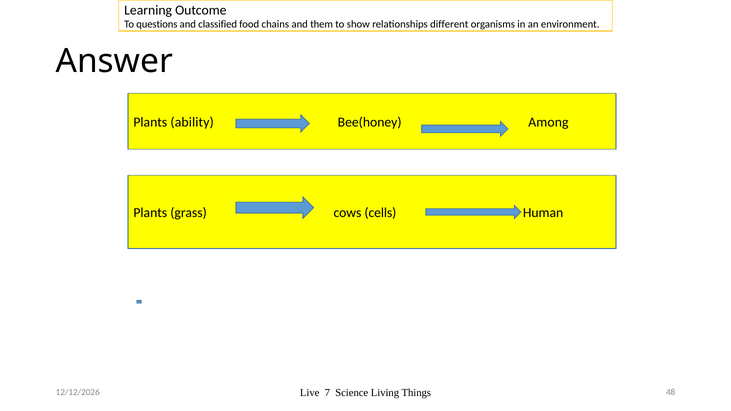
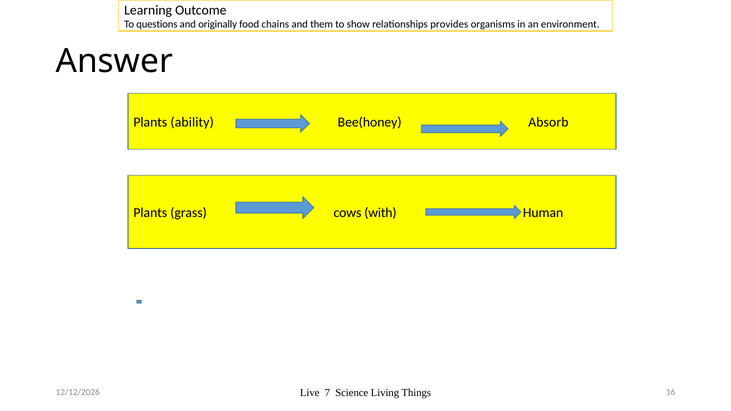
classified: classified -> originally (218, 24)
different: different -> provides (449, 24)
Among: Among -> Absorb (548, 122)
cells: cells -> with (380, 213)
48: 48 -> 16 (671, 393)
